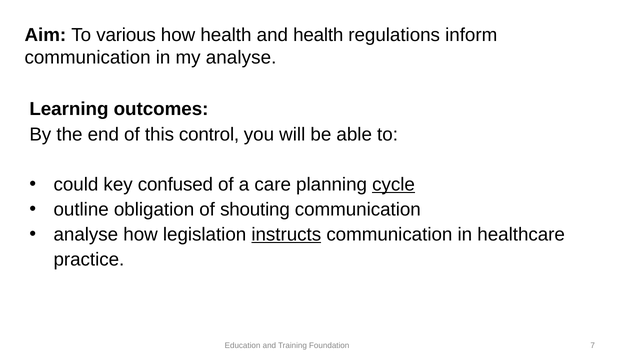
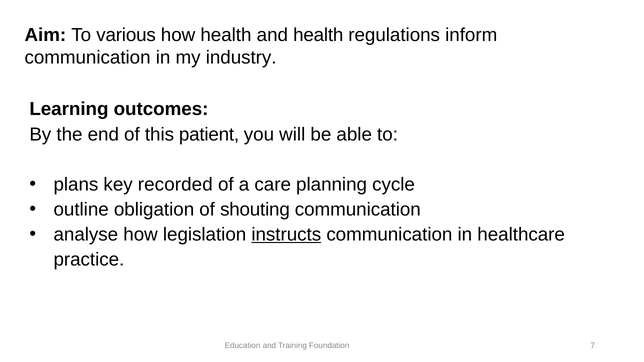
my analyse: analyse -> industry (241, 58)
control: control -> patient (209, 134)
could: could -> plans (76, 185)
confused: confused -> recorded (175, 185)
cycle underline: present -> none (394, 185)
